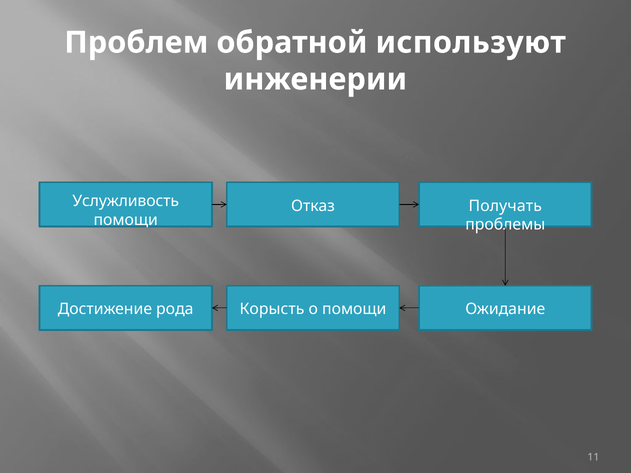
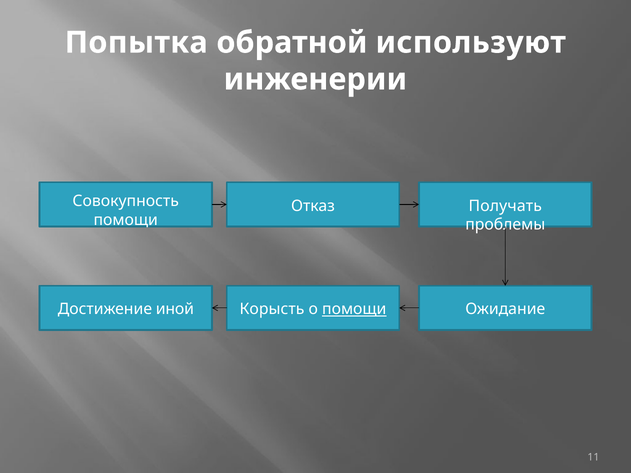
Проблем: Проблем -> Попытка (136, 43)
Услужливость: Услужливость -> Совокупность (126, 201)
рода: рода -> иной (175, 309)
помощи underline: none -> present (354, 309)
